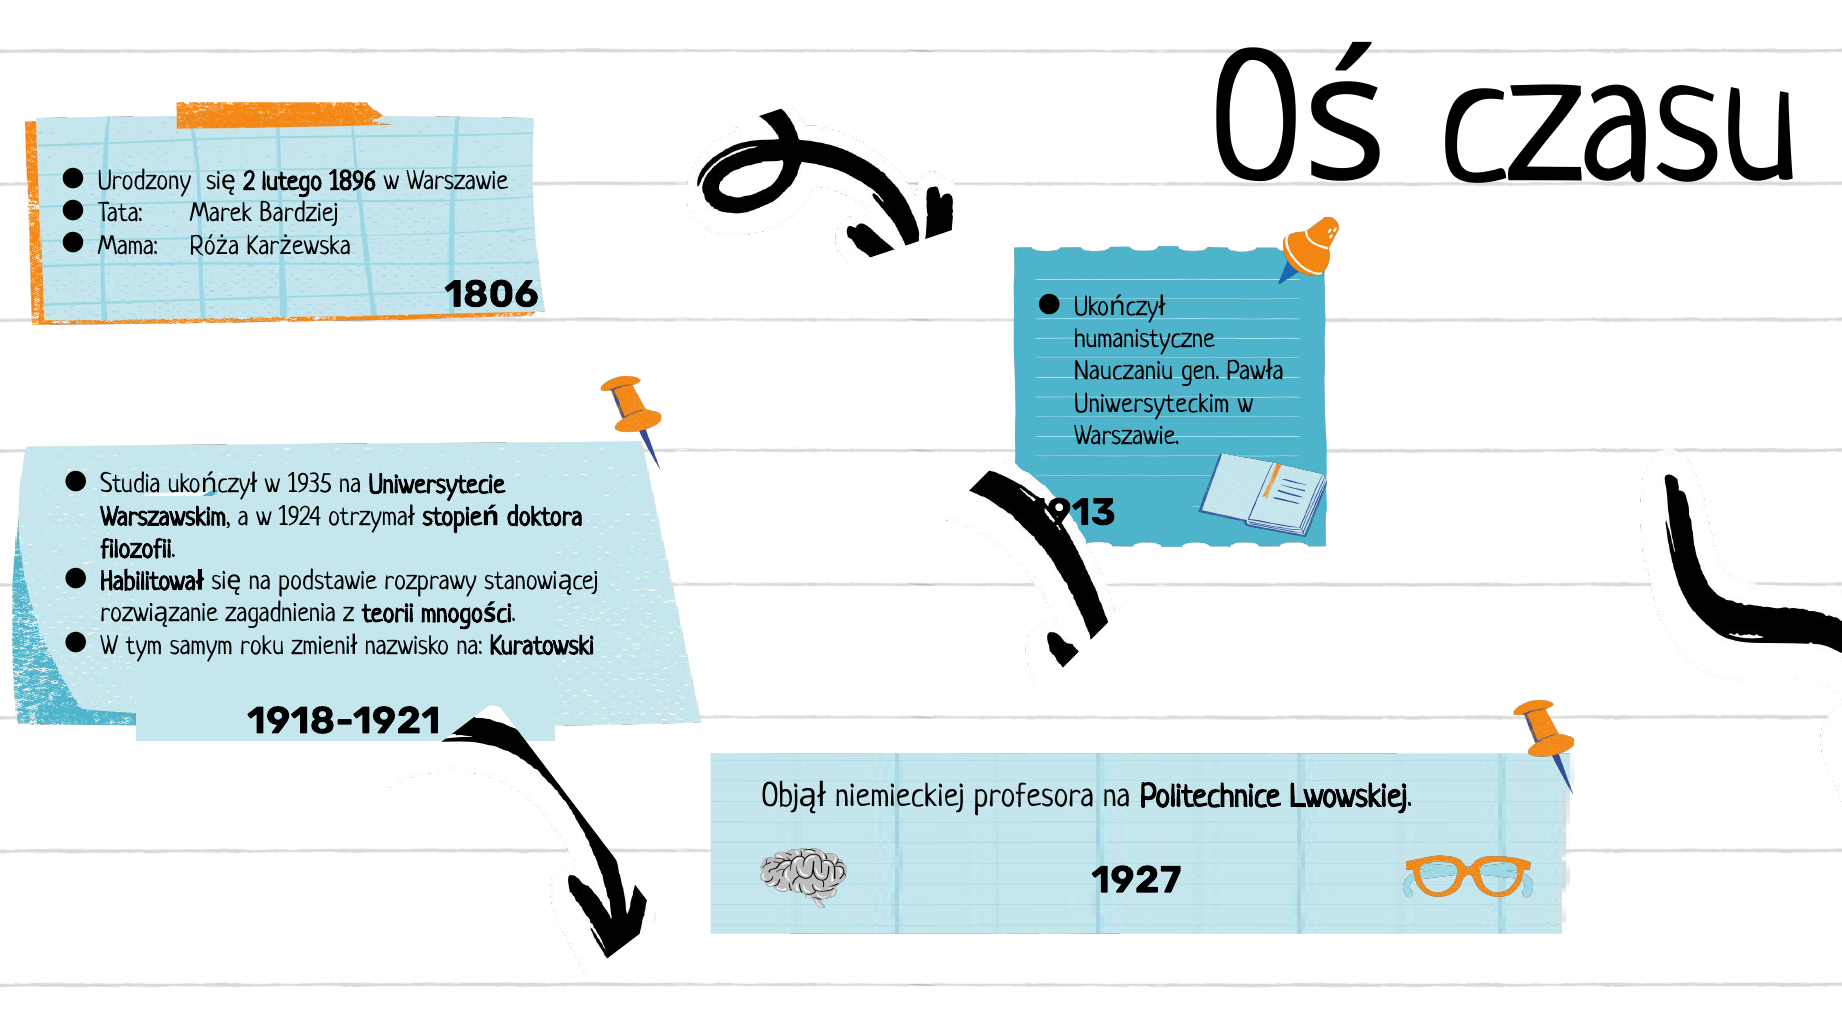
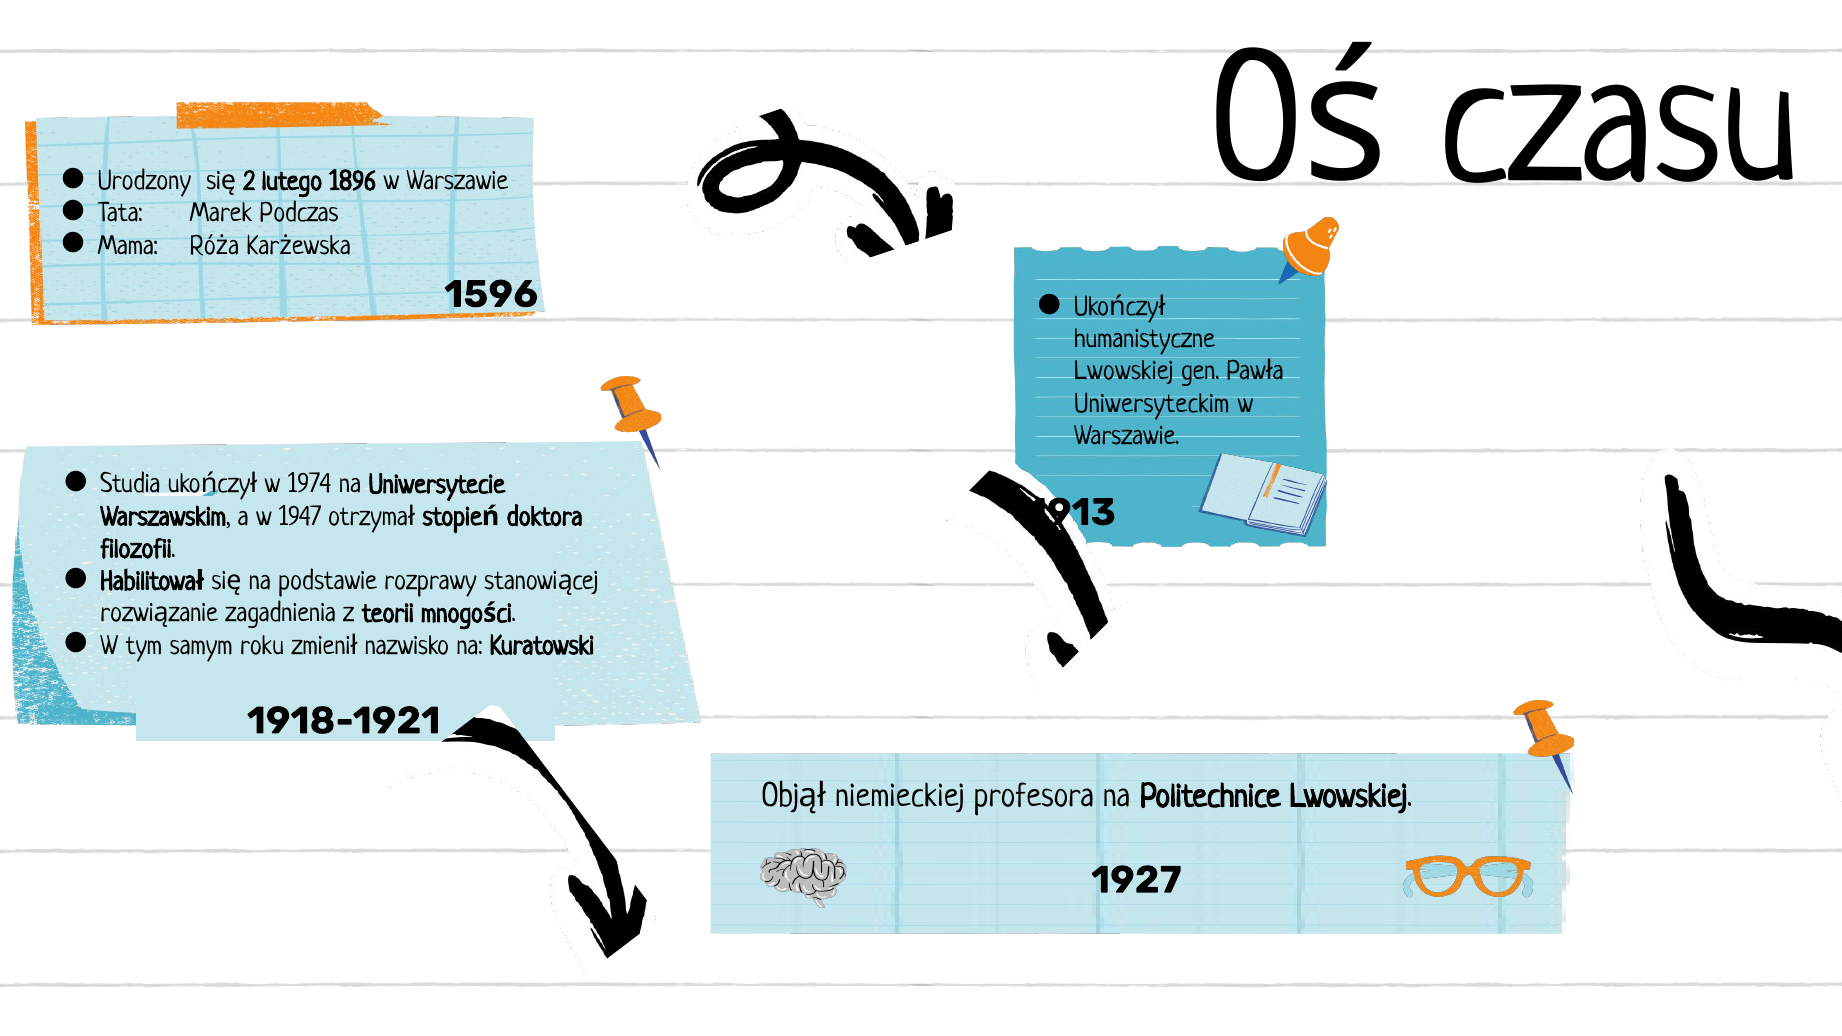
Bardziej: Bardziej -> Podczas (299, 213)
1806: 1806 -> 1596 (491, 294)
Nauczaniu: Nauczaniu -> Lwowskiej (1124, 371)
1935: 1935 -> 1974 (310, 484)
1924: 1924 -> 1947 (300, 516)
